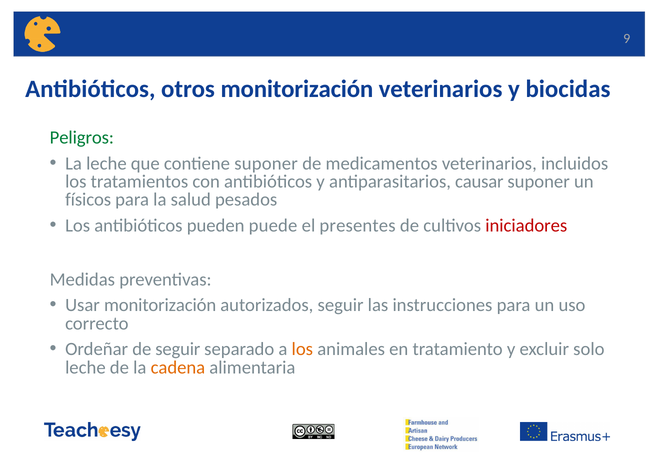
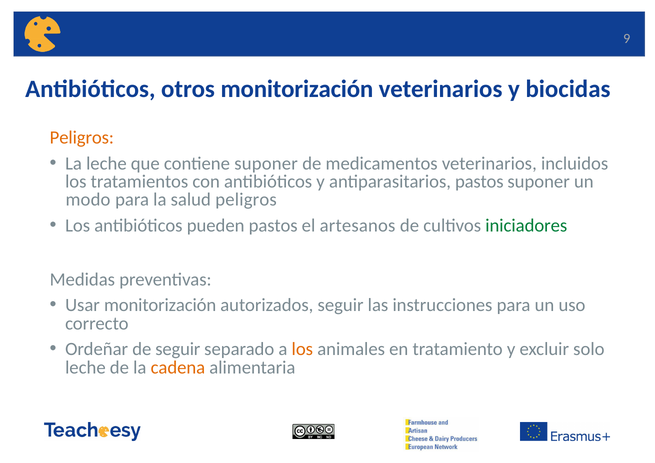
Peligros colour: green -> orange (82, 138)
antiparasitarios causar: causar -> pastos (479, 182)
físicos: físicos -> modo (88, 200)
salud pesados: pesados -> peligros (246, 200)
pueden puede: puede -> pastos (273, 226)
presentes: presentes -> artesanos (358, 226)
iniciadores colour: red -> green (526, 226)
